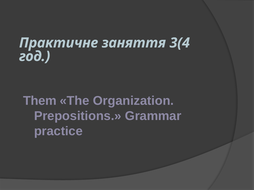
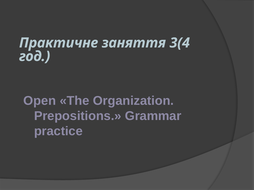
Them: Them -> Open (40, 101)
